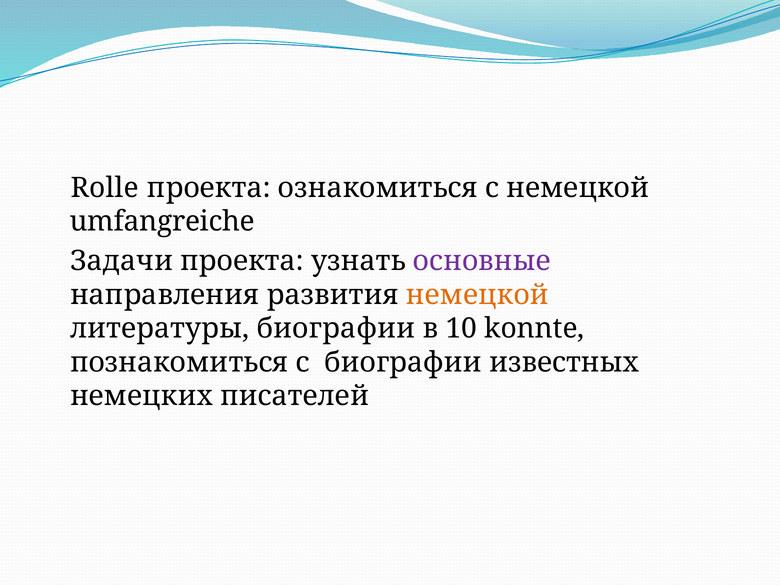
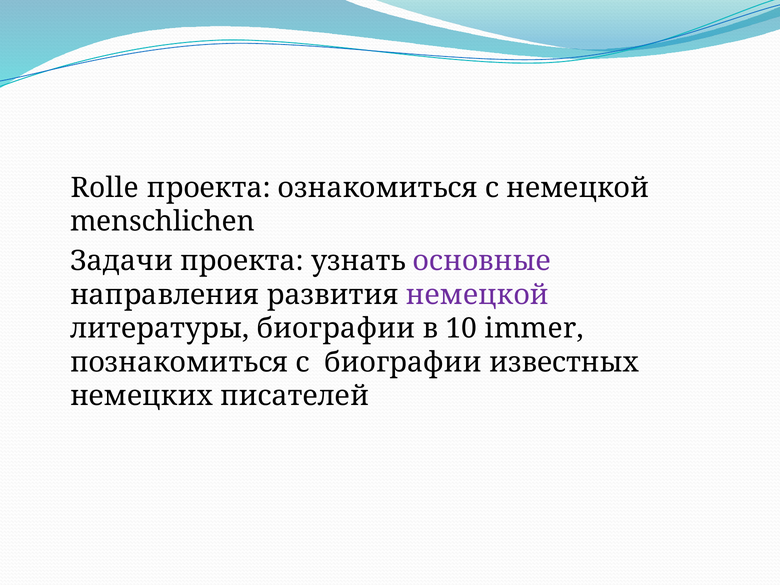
umfangreiche: umfangreiche -> menschlichen (162, 222)
немецкой colour: orange -> purple (477, 295)
konnte: konnte -> immer (534, 329)
